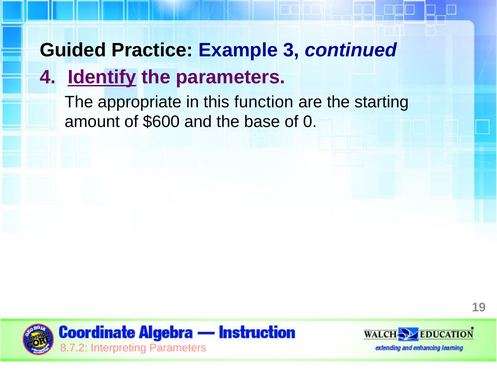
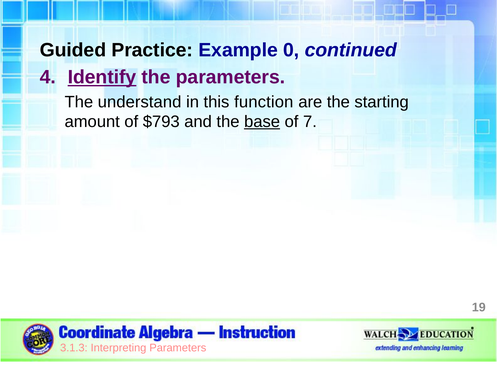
3: 3 -> 0 (291, 50)
appropriate: appropriate -> understand (140, 102)
$600: $600 -> $793 (161, 122)
base underline: none -> present (262, 122)
0: 0 -> 7 (310, 122)
8.7.2: 8.7.2 -> 3.1.3 (74, 347)
